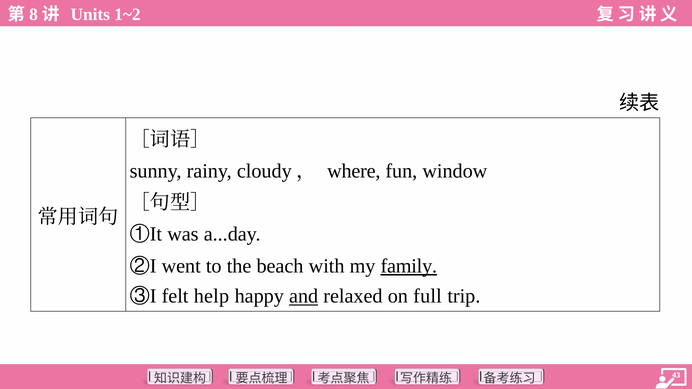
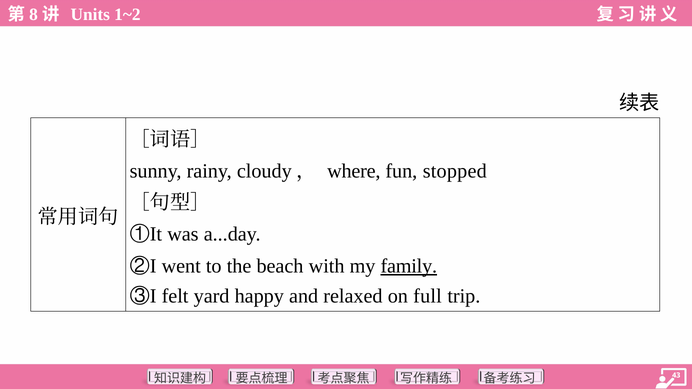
window: window -> stopped (455, 171)
help: help -> yard (212, 296)
and underline: present -> none (304, 296)
